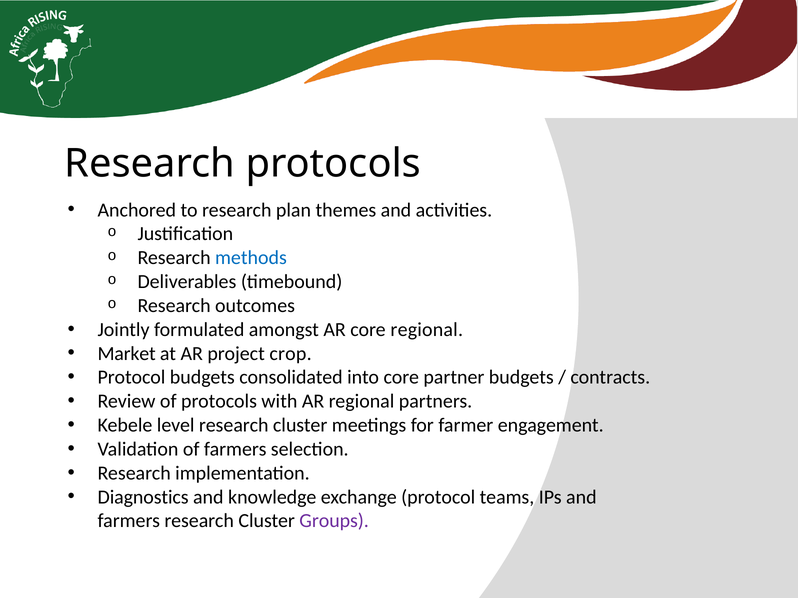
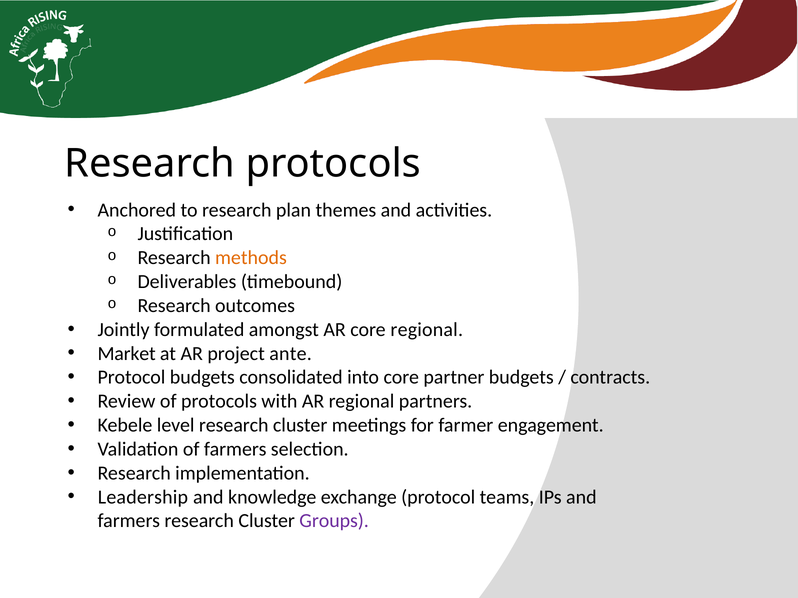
methods colour: blue -> orange (251, 258)
crop: crop -> ante (291, 354)
Diagnostics: Diagnostics -> Leadership (143, 497)
